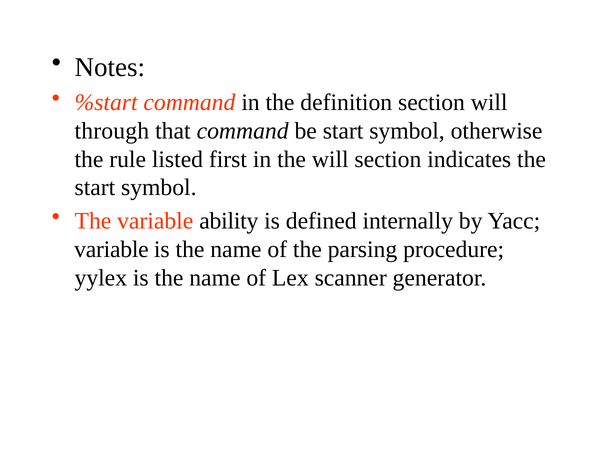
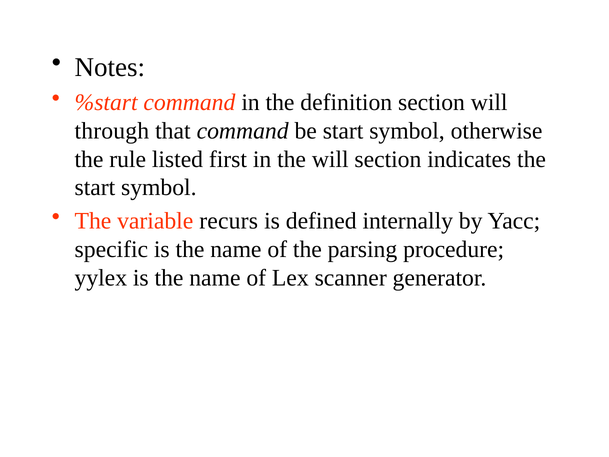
ability: ability -> recurs (229, 221)
variable: variable -> specific (111, 249)
